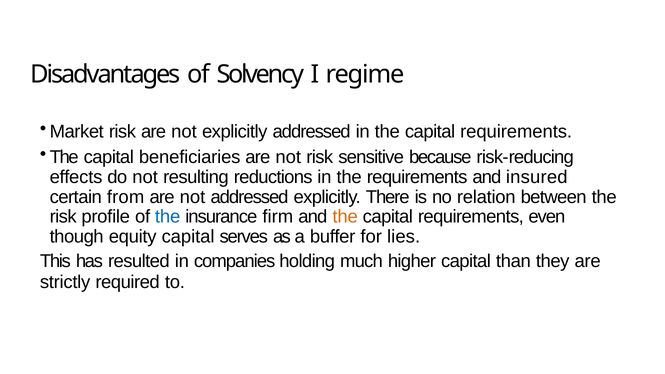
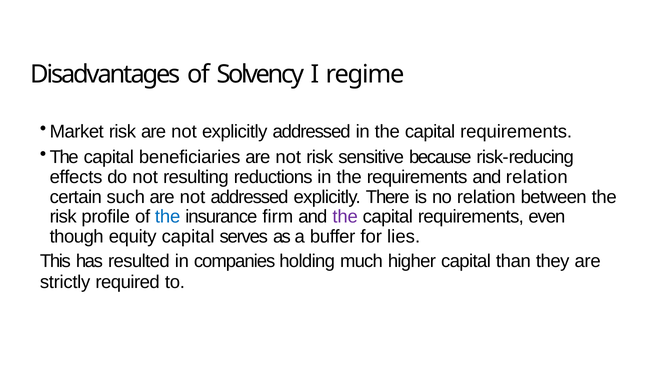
and insured: insured -> relation (537, 177)
from: from -> such (126, 197)
the colour: orange -> purple (345, 217)
